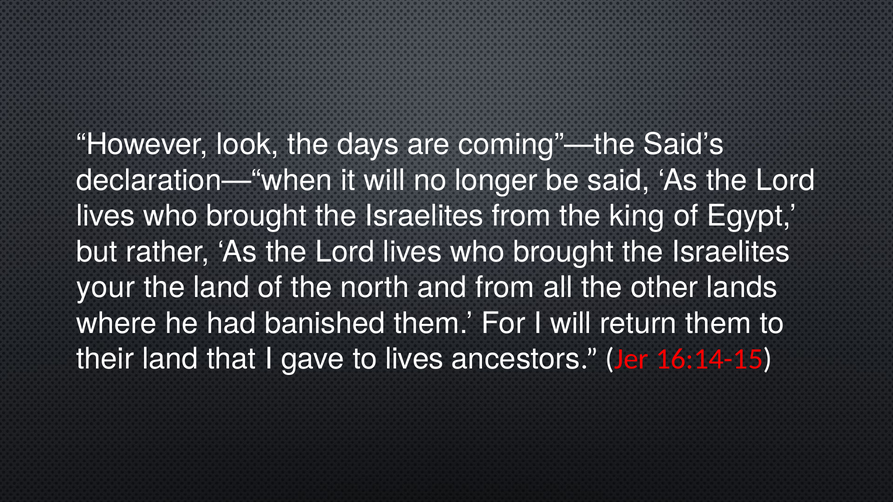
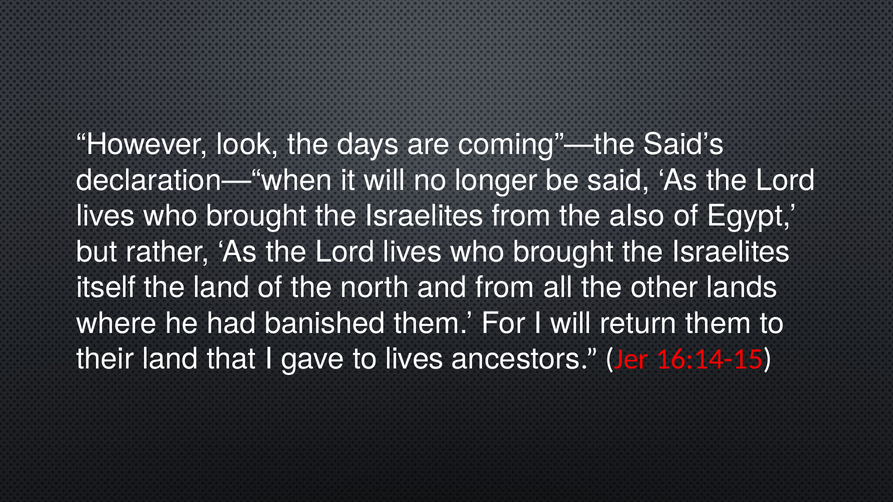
king: king -> also (637, 216)
your: your -> itself (106, 288)
